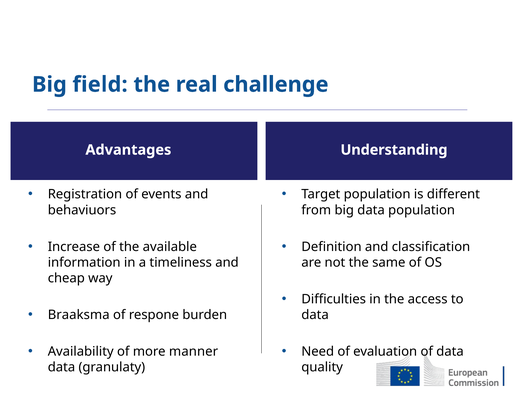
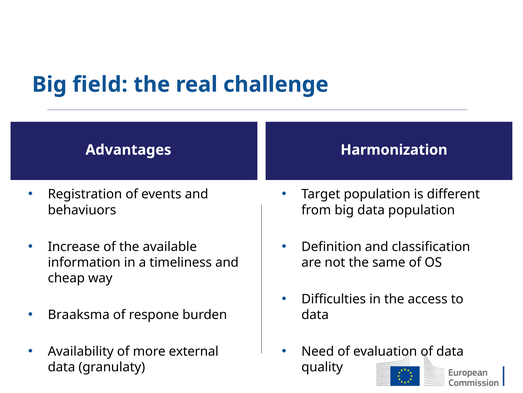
Understanding: Understanding -> Harmonization (394, 150)
manner: manner -> external (194, 351)
